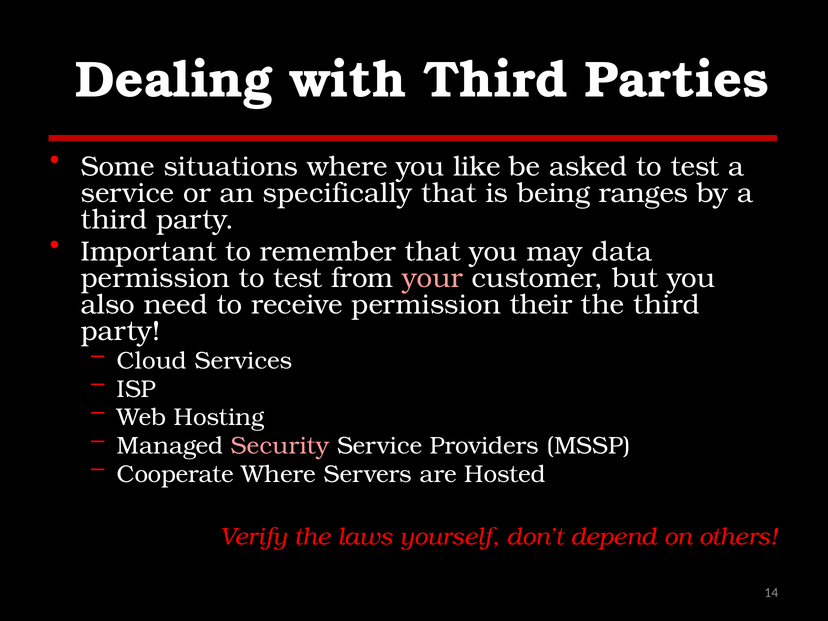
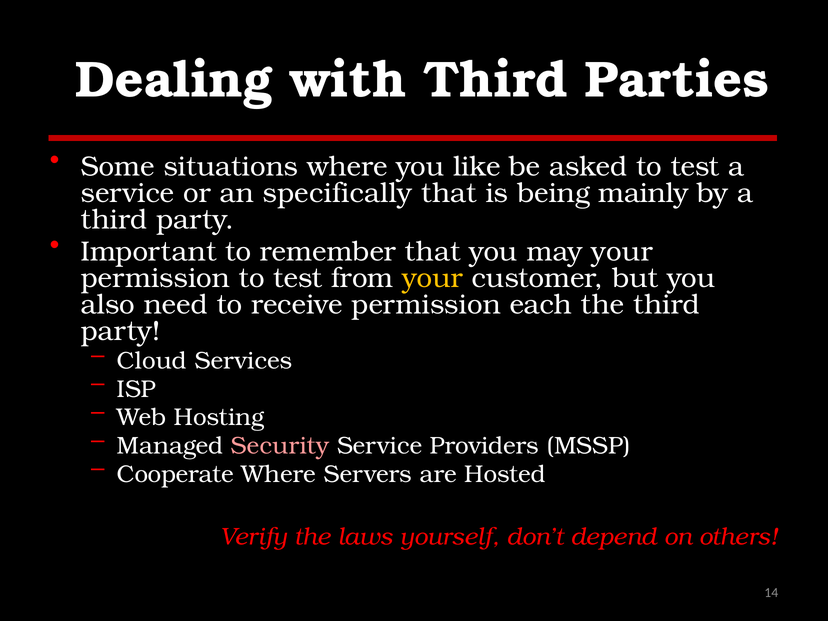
ranges: ranges -> mainly (644, 193)
may data: data -> your (622, 252)
your colour: pink -> yellow (433, 278)
their: their -> each (541, 305)
